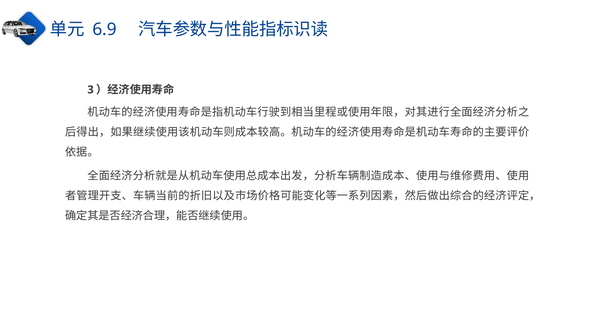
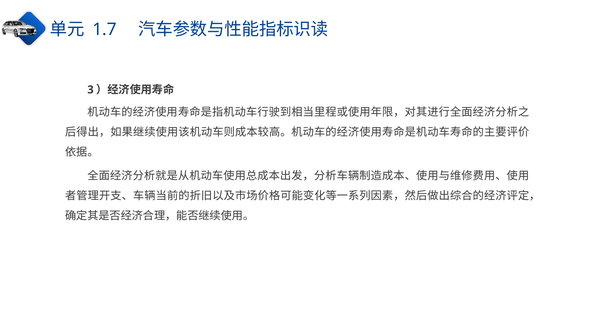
6.9: 6.9 -> 1.7 (105, 29)
